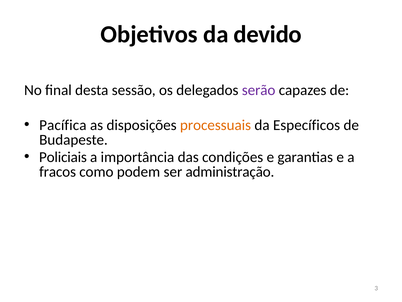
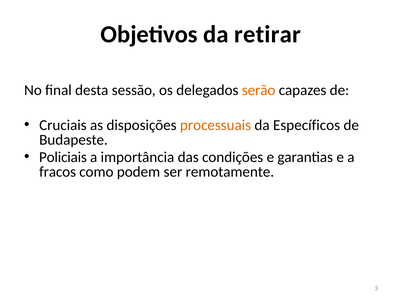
devido: devido -> retirar (267, 34)
serão colour: purple -> orange (259, 90)
Pacífica: Pacífica -> Cruciais (63, 125)
administração: administração -> remotamente (230, 171)
